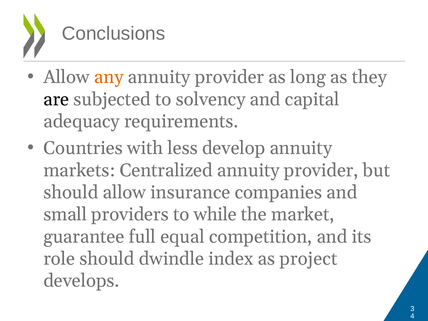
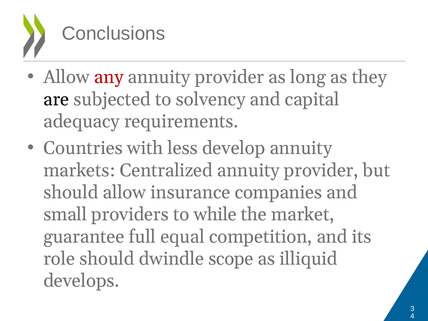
any colour: orange -> red (109, 77)
index: index -> scope (231, 259)
project: project -> illiquid (309, 259)
